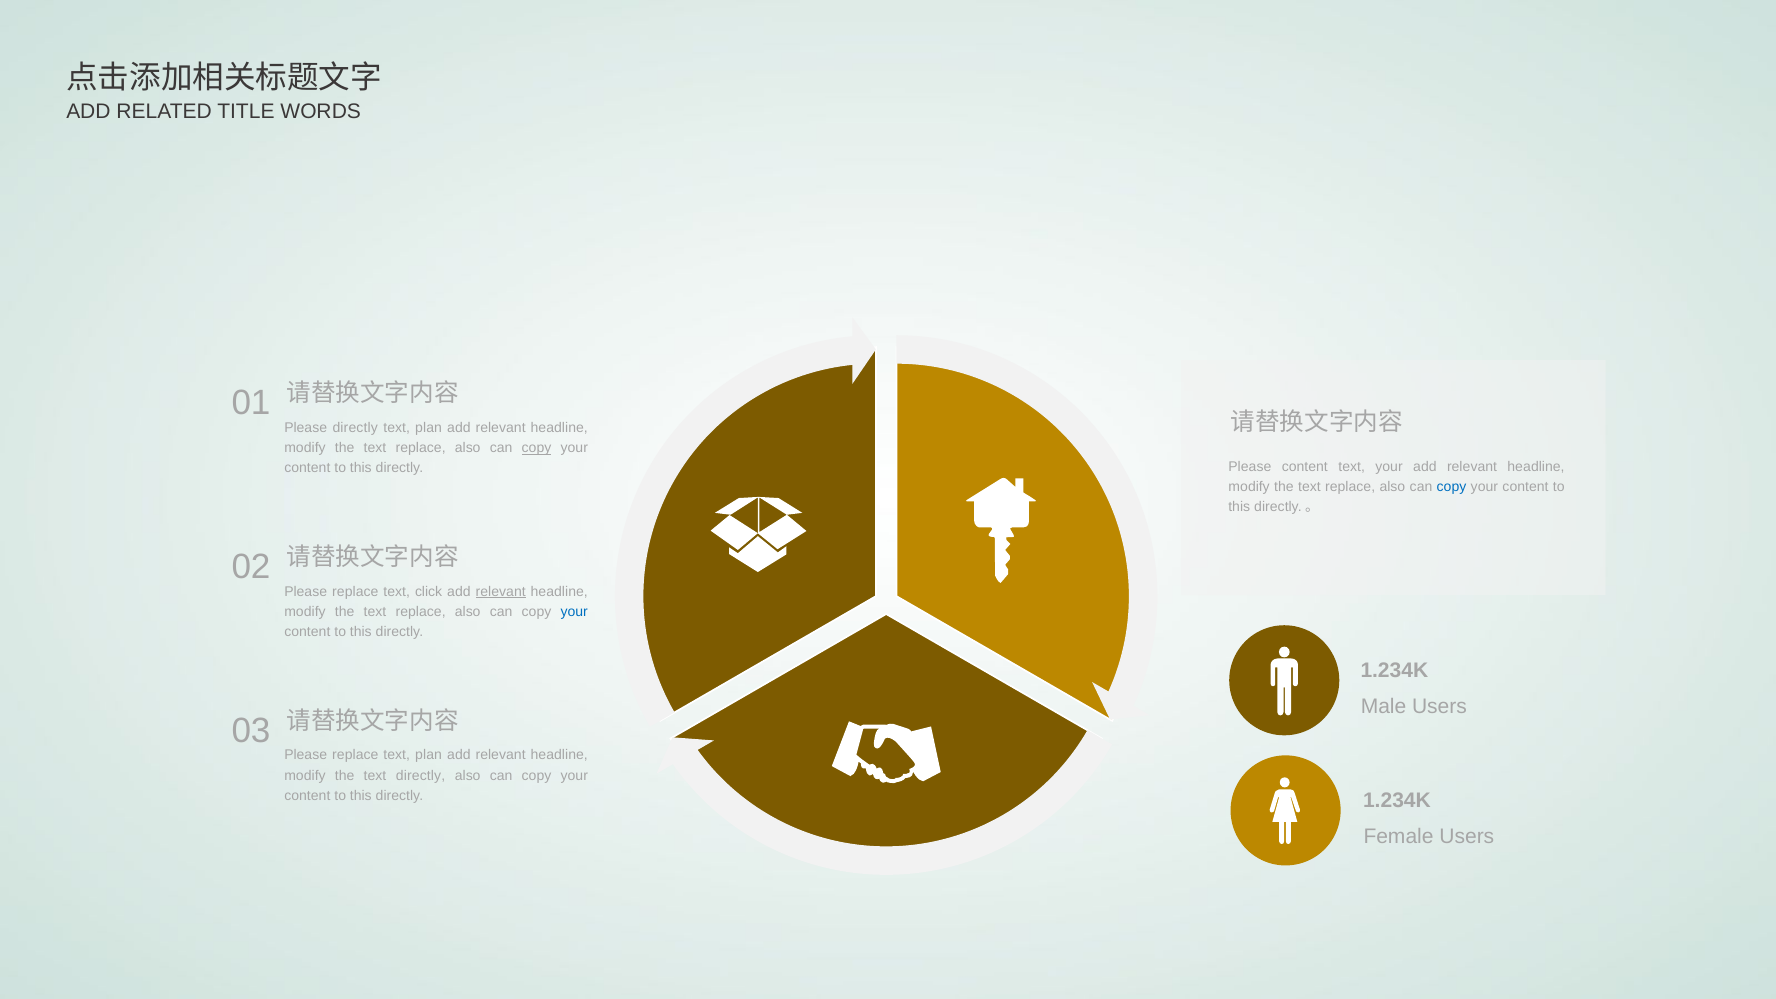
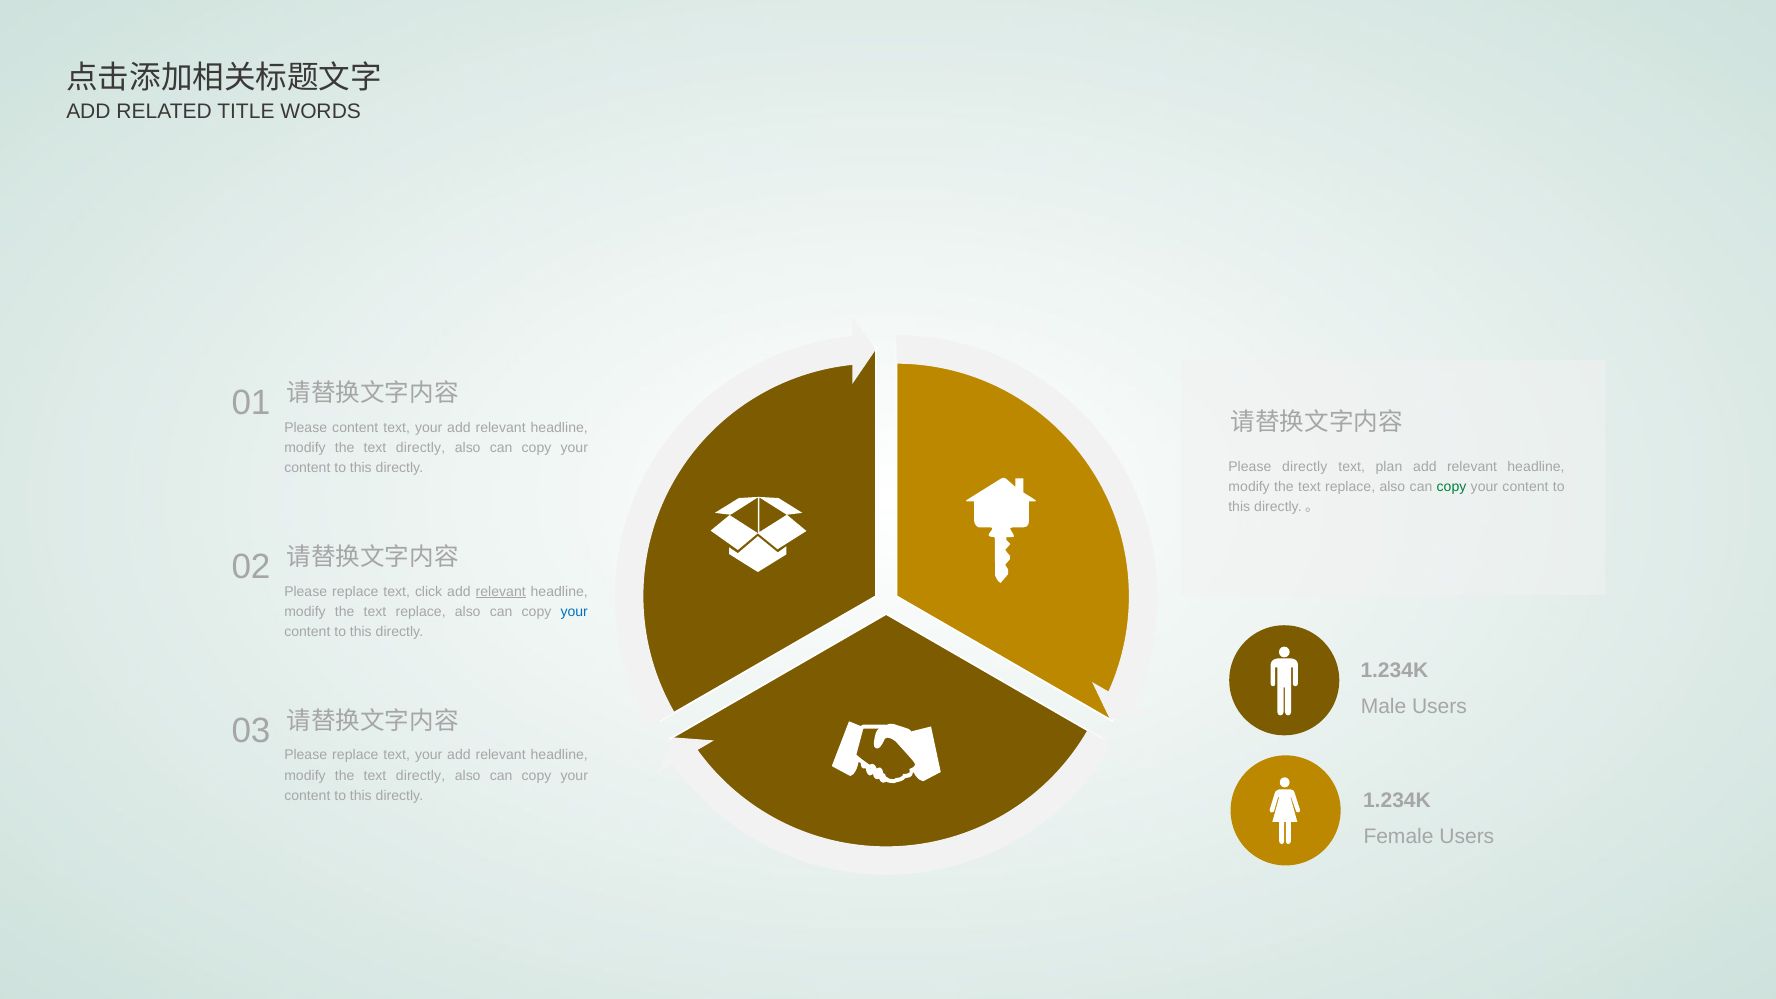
Please directly: directly -> content (355, 428)
plan: plan -> your (429, 428)
replace: replace -> directly (421, 448)
copy underline: present -> none (537, 448)
Please content: content -> directly (1305, 467)
text your: your -> plan (1389, 467)
copy colour: blue -> green (1452, 487)
replace text plan: plan -> your (429, 755)
